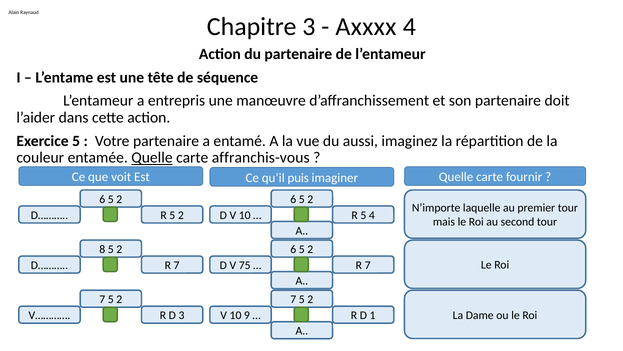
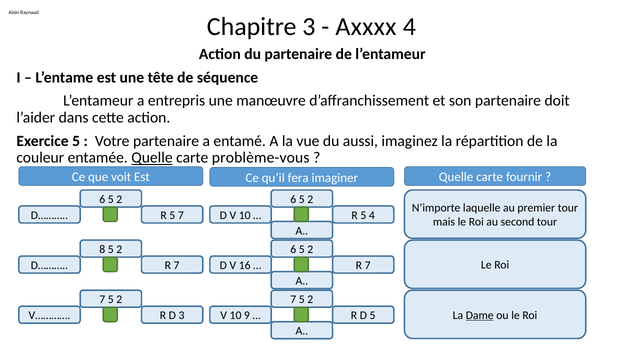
affranchis-vous: affranchis-vous -> problème-vous (261, 158)
puis: puis -> fera (298, 177)
R 5 2: 2 -> 7 (181, 215)
75: 75 -> 16 (245, 265)
Dame underline: none -> present (480, 315)
D 1: 1 -> 5 (373, 315)
